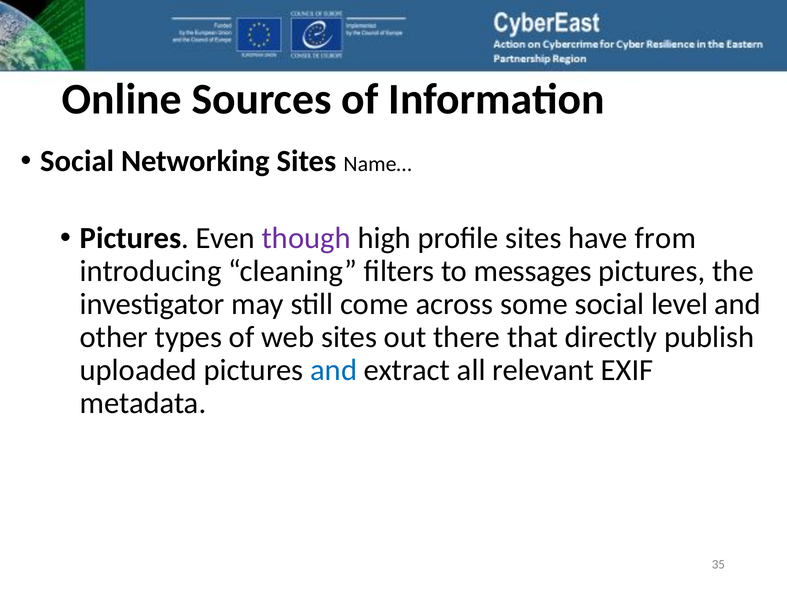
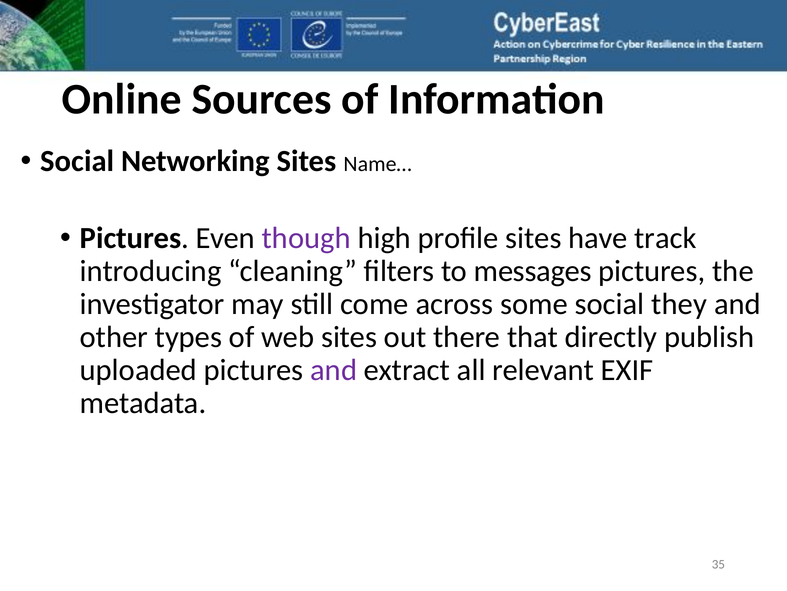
from: from -> track (665, 238)
level: level -> they (679, 304)
and colour: blue -> purple (334, 370)
